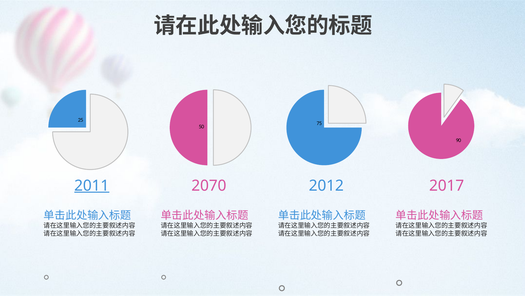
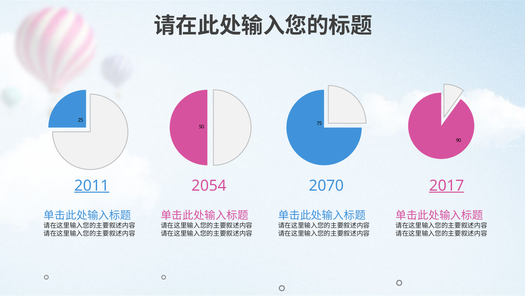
2070: 2070 -> 2054 (209, 185)
2012: 2012 -> 2070 (326, 185)
2017 underline: none -> present (447, 185)
